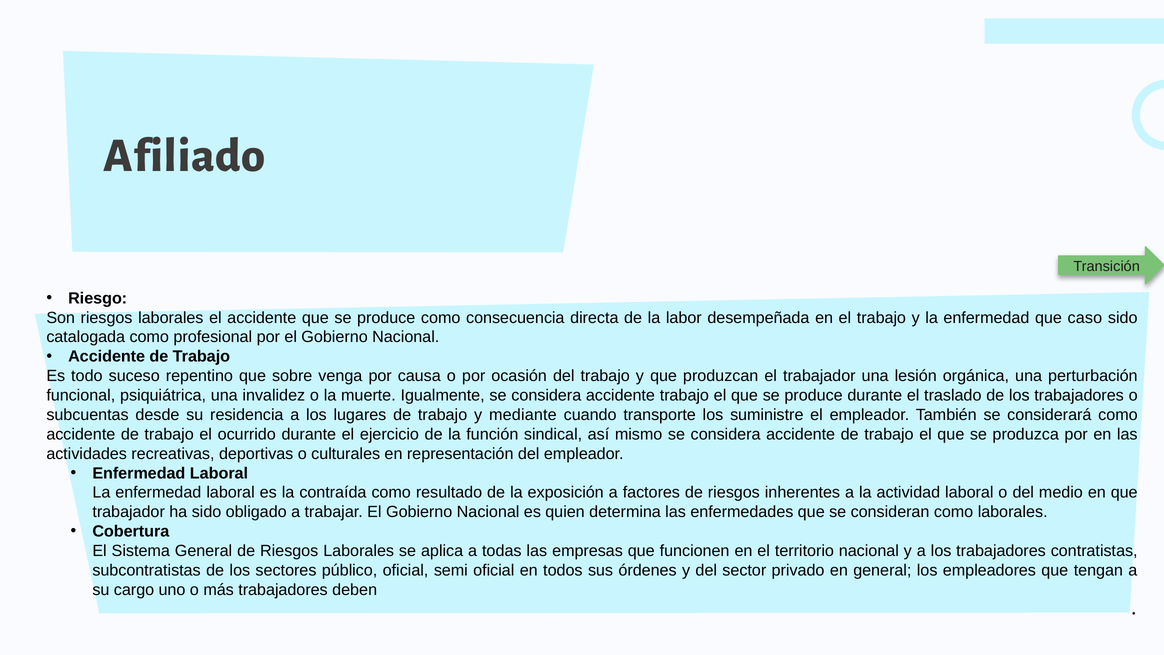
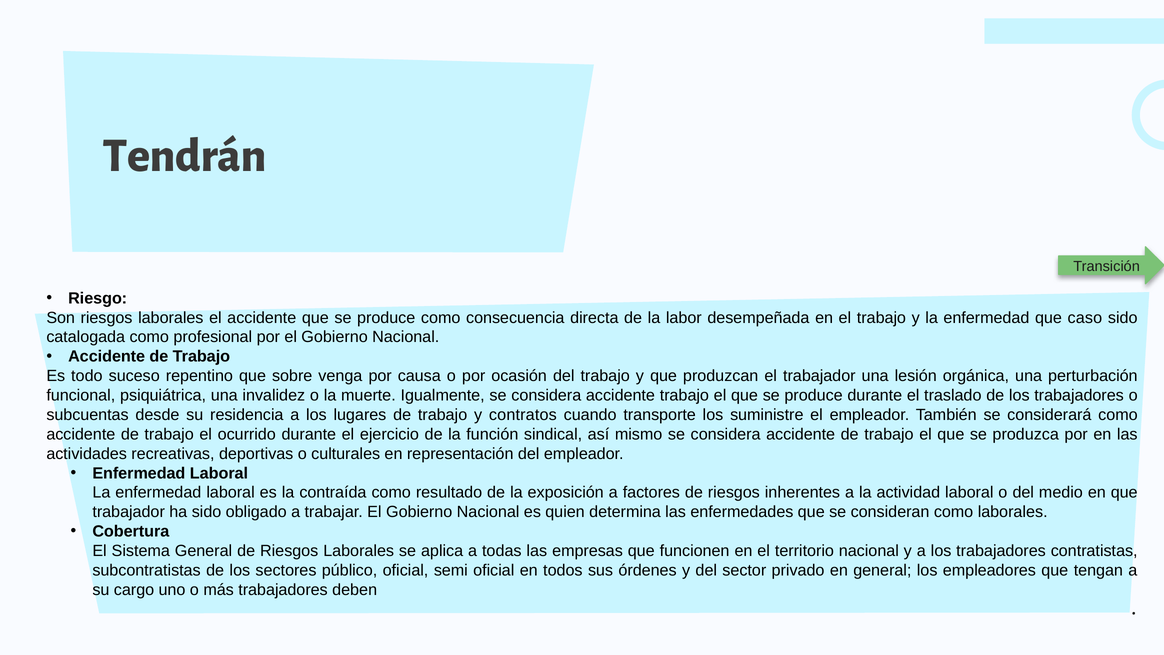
Afiliado: Afiliado -> Tendrán (185, 155)
mediante: mediante -> contratos (523, 415)
